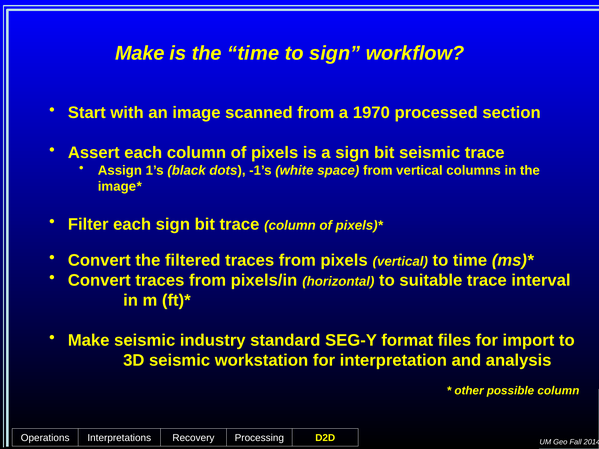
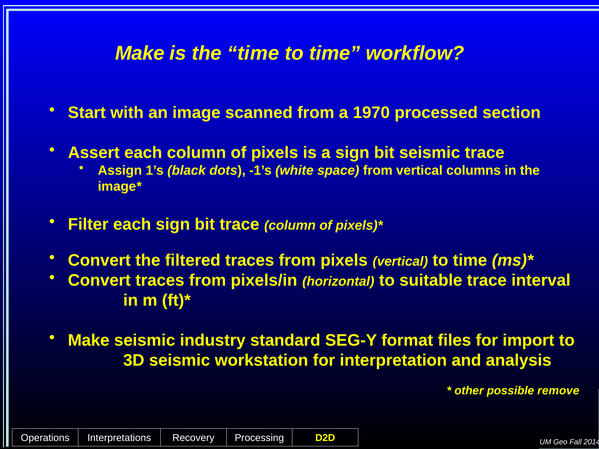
sign: sign -> time (335, 53)
possible column: column -> remove (558, 391)
